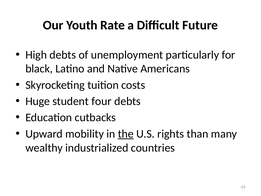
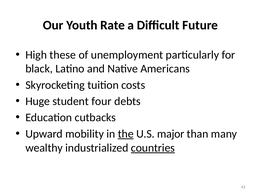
High debts: debts -> these (63, 55)
rights: rights -> major (171, 134)
countries underline: none -> present (153, 148)
